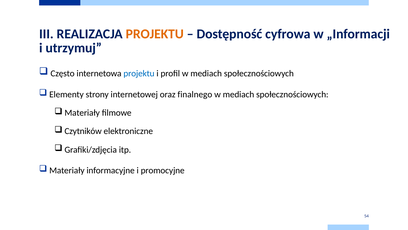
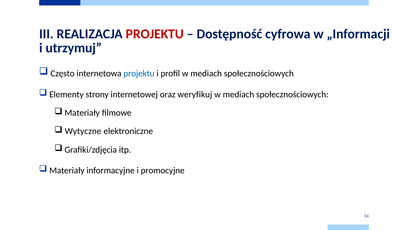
PROJEKTU colour: orange -> red (155, 34)
finalnego: finalnego -> weryfikuj (195, 94)
Czytników: Czytników -> Wytyczne (83, 131)
